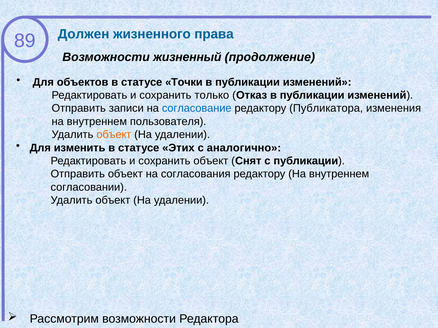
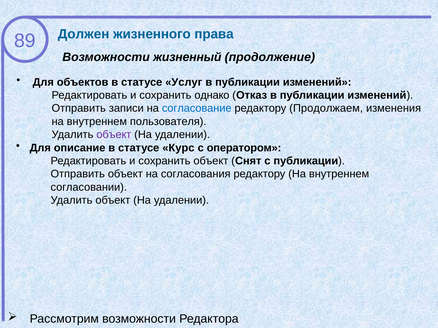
Точки: Точки -> Услуг (184, 82)
только: только -> однако (212, 95)
Публикатора: Публикатора -> Продолжаем (326, 109)
объект colour: orange -> purple (114, 135)
изменить: изменить -> описание (80, 148)
Этих: Этих -> Курс (178, 148)
аналогично: аналогично -> оператором (244, 148)
